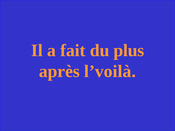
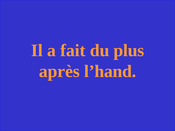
l’voilà: l’voilà -> l’hand (110, 71)
